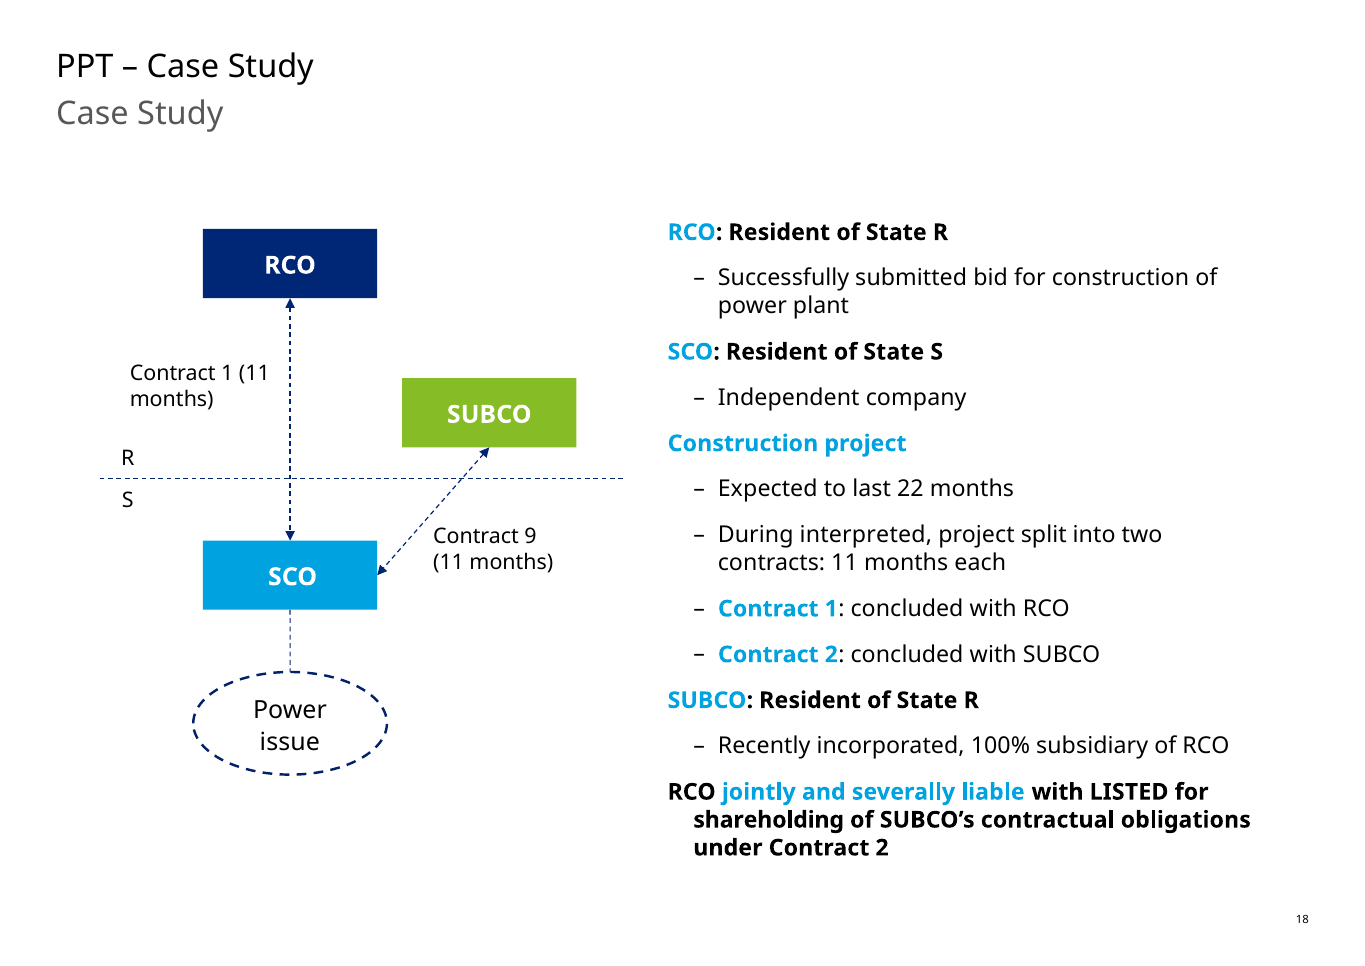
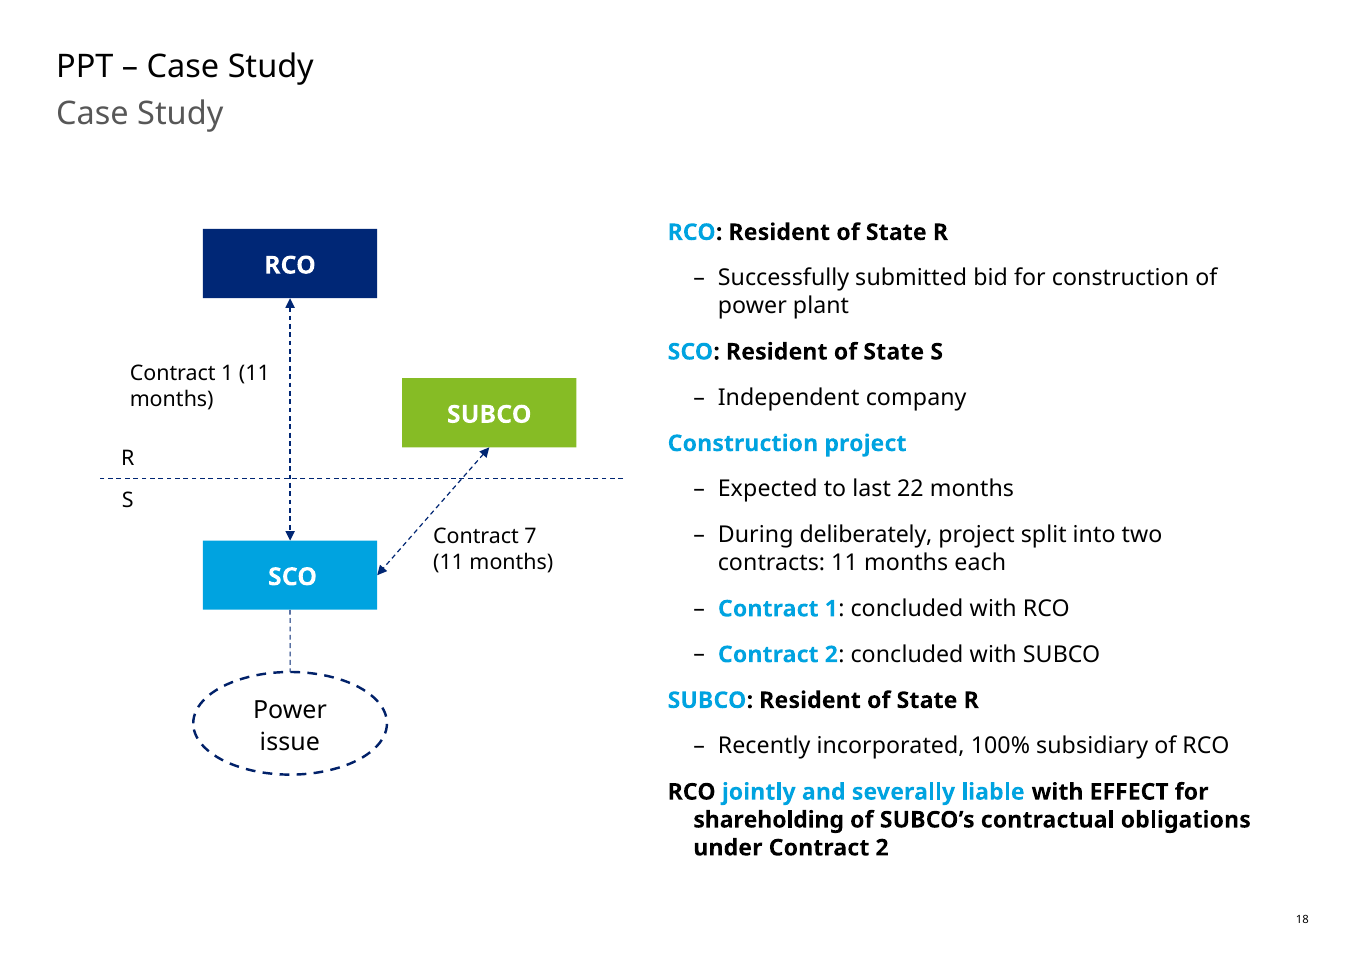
interpreted: interpreted -> deliberately (866, 535)
9: 9 -> 7 (530, 536)
LISTED: LISTED -> EFFECT (1129, 792)
